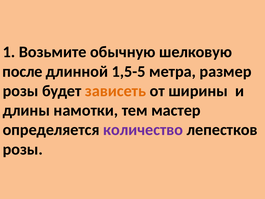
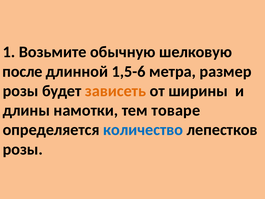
1,5-5: 1,5-5 -> 1,5-6 (129, 71)
мастер: мастер -> товаре (176, 110)
количество colour: purple -> blue (143, 130)
